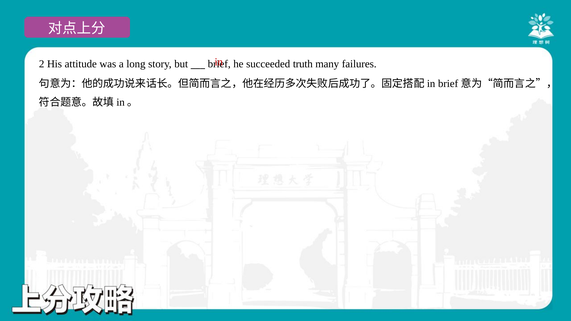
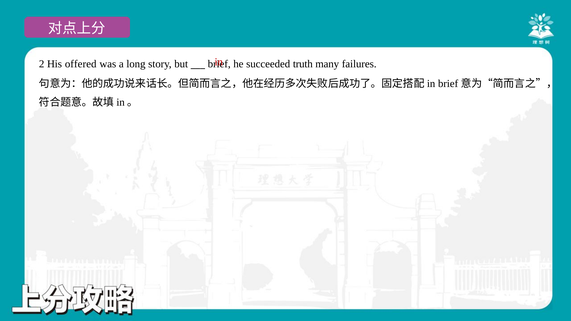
attitude: attitude -> offered (81, 64)
